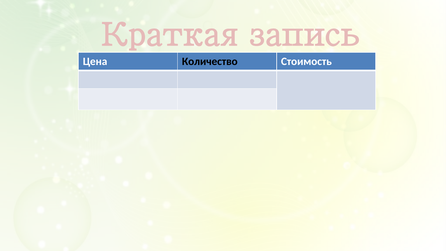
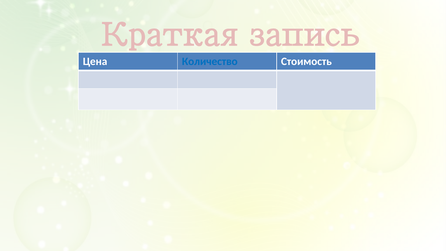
Количество colour: black -> blue (210, 61)
